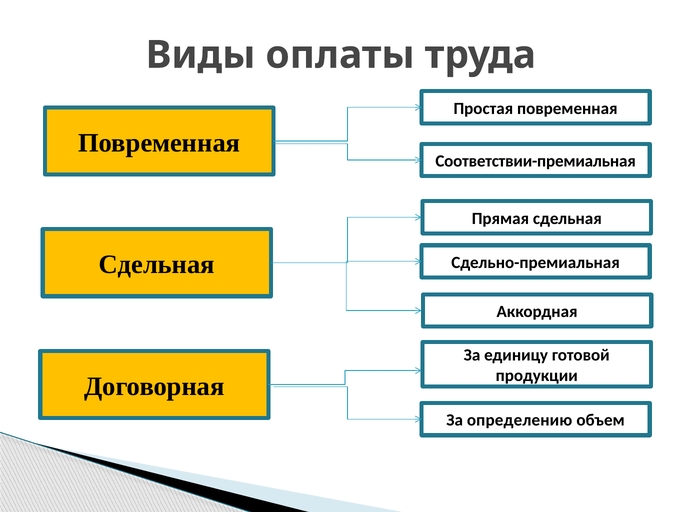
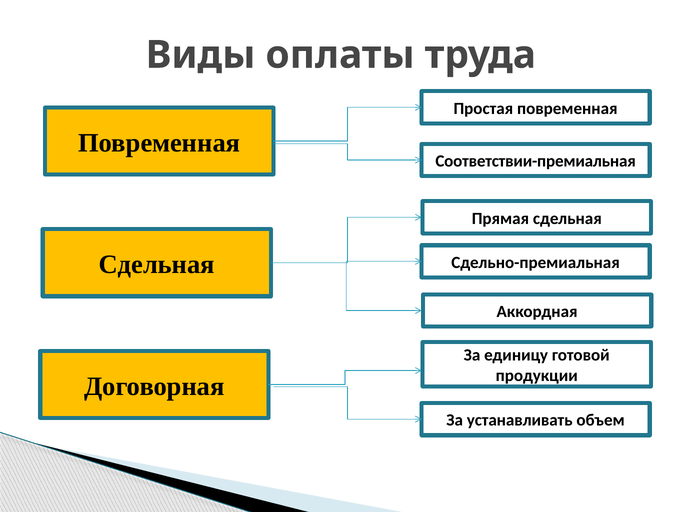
определению: определению -> устанавливать (520, 420)
